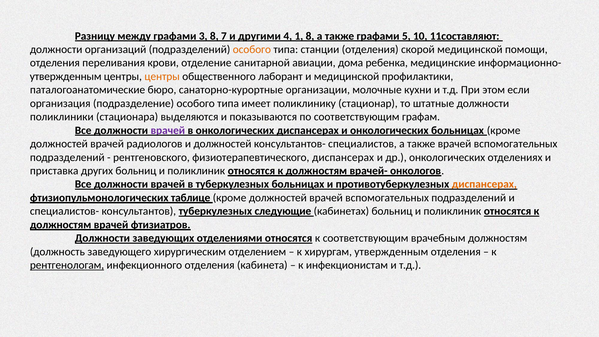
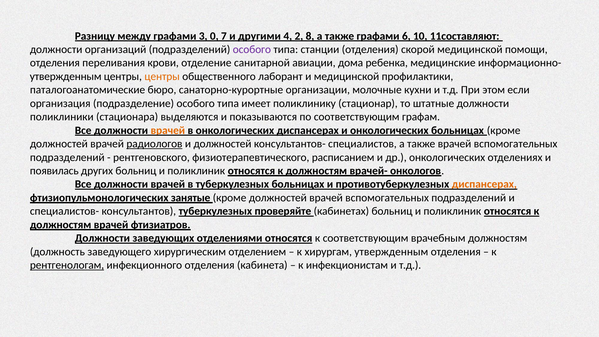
3 8: 8 -> 0 (214, 36)
1: 1 -> 2 (299, 36)
5: 5 -> 6 (406, 36)
особого colour: orange -> purple (252, 49)
врачей colour: purple -> orange (168, 130)
радиологов underline: none -> present (154, 144)
физиотерапевтического диспансерах: диспансерах -> расписанием (343, 157)
приставка: приставка -> появилась (54, 171)
таблице: таблице -> занятые (191, 198)
следующие: следующие -> проверяйте (283, 211)
